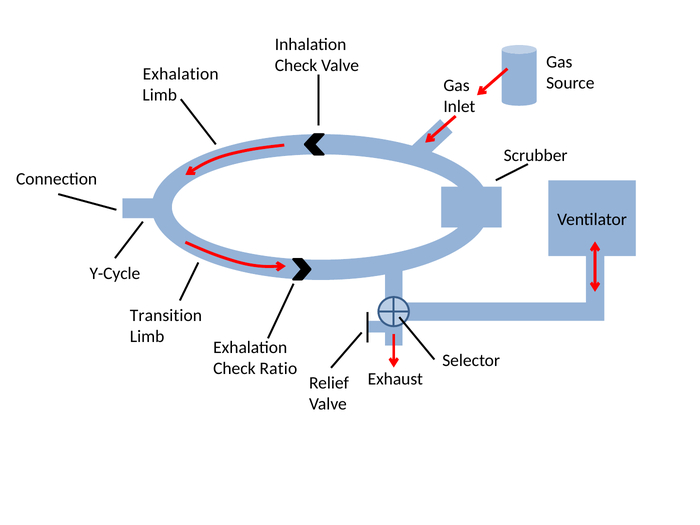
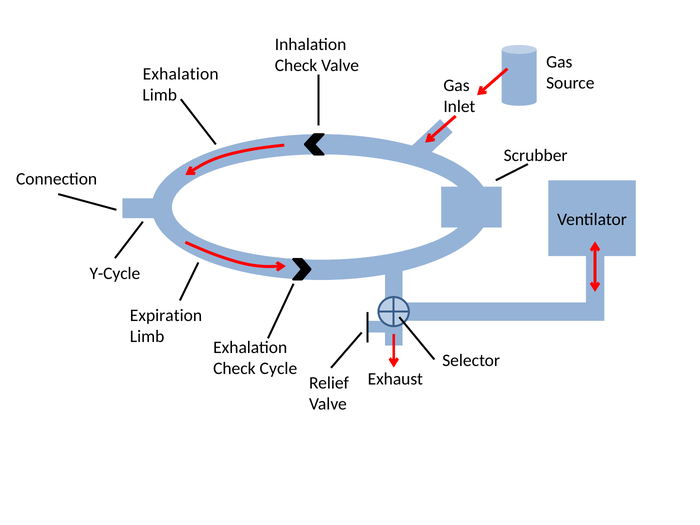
Transition: Transition -> Expiration (166, 316)
Ratio: Ratio -> Cycle (278, 369)
